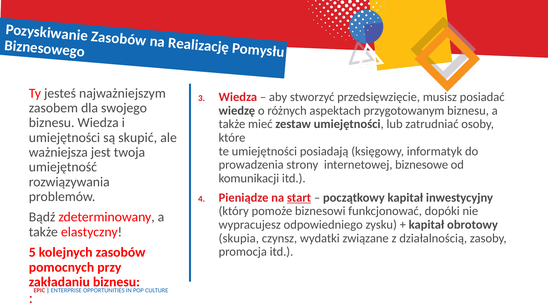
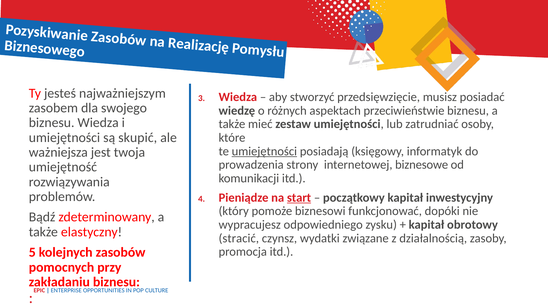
przygotowanym: przygotowanym -> przeciwieństwie (404, 111)
umiejętności underline: none -> present (264, 151)
skupia: skupia -> stracić (239, 238)
